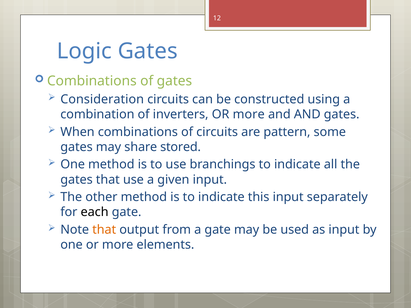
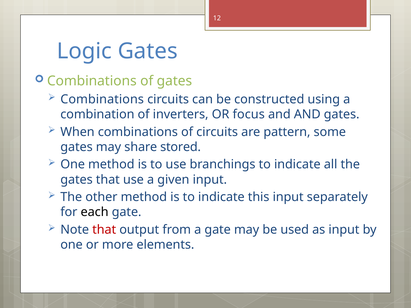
Consideration: Consideration -> Combinations (102, 99)
inverters OR more: more -> focus (249, 114)
that colour: orange -> red (104, 230)
